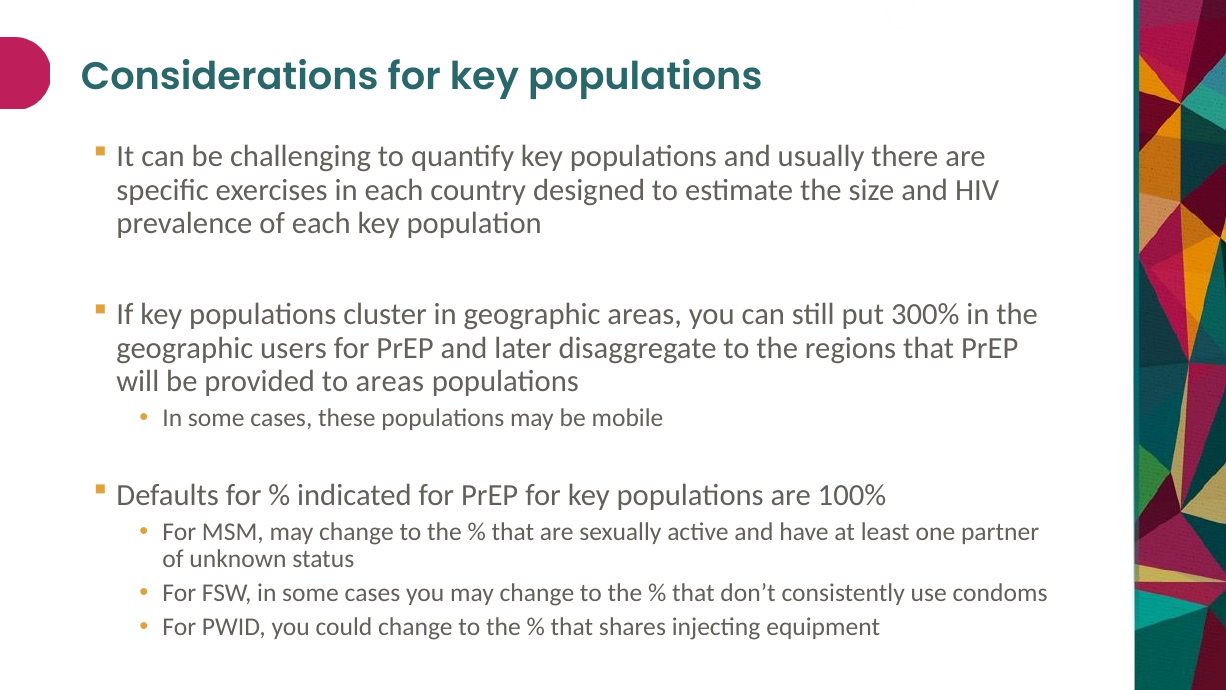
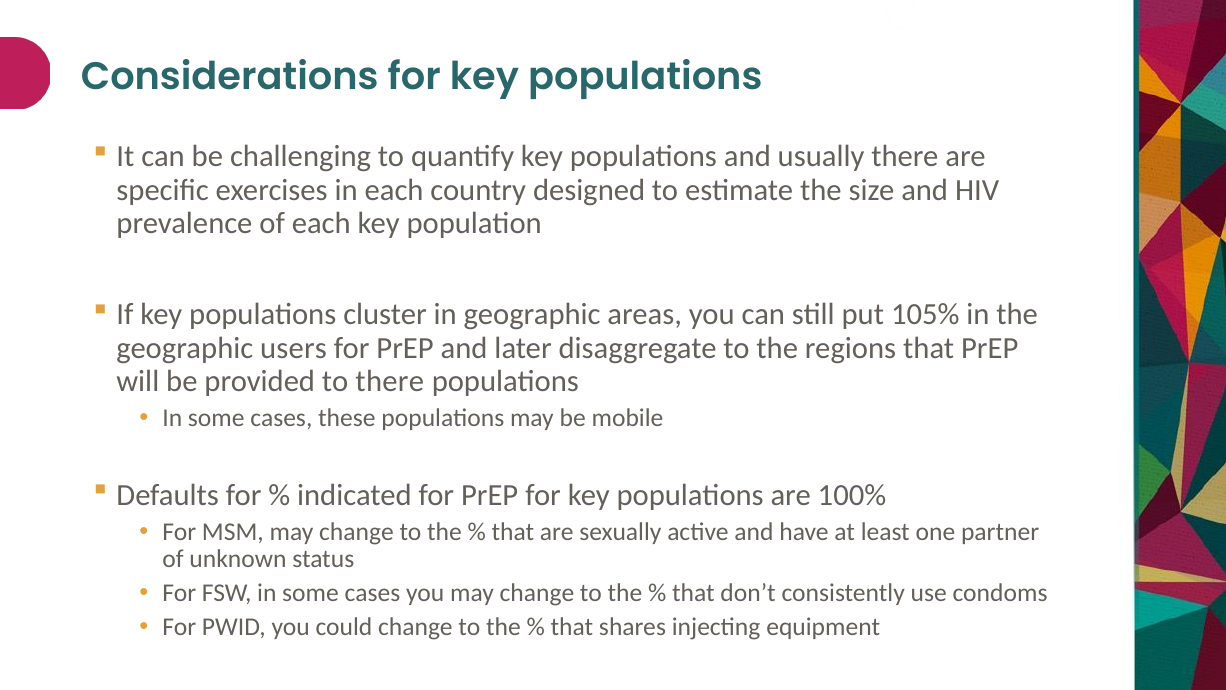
300%: 300% -> 105% (925, 315)
to areas: areas -> there (390, 381)
